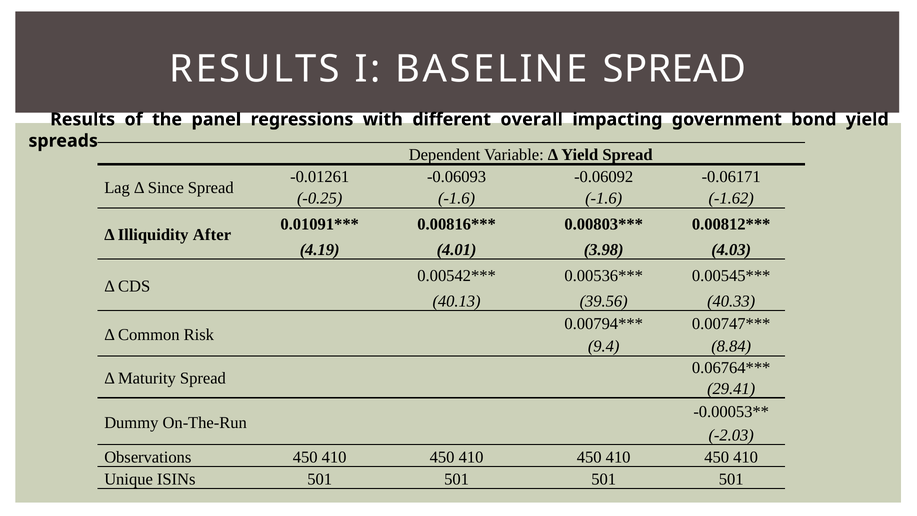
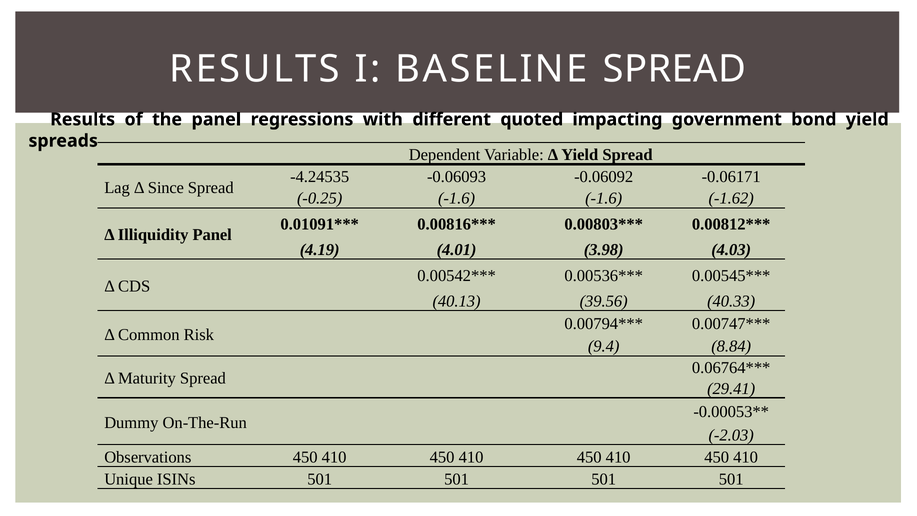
overall: overall -> quoted (532, 119)
-0.01261: -0.01261 -> -4.24535 (320, 176)
Illiquidity After: After -> Panel (212, 235)
